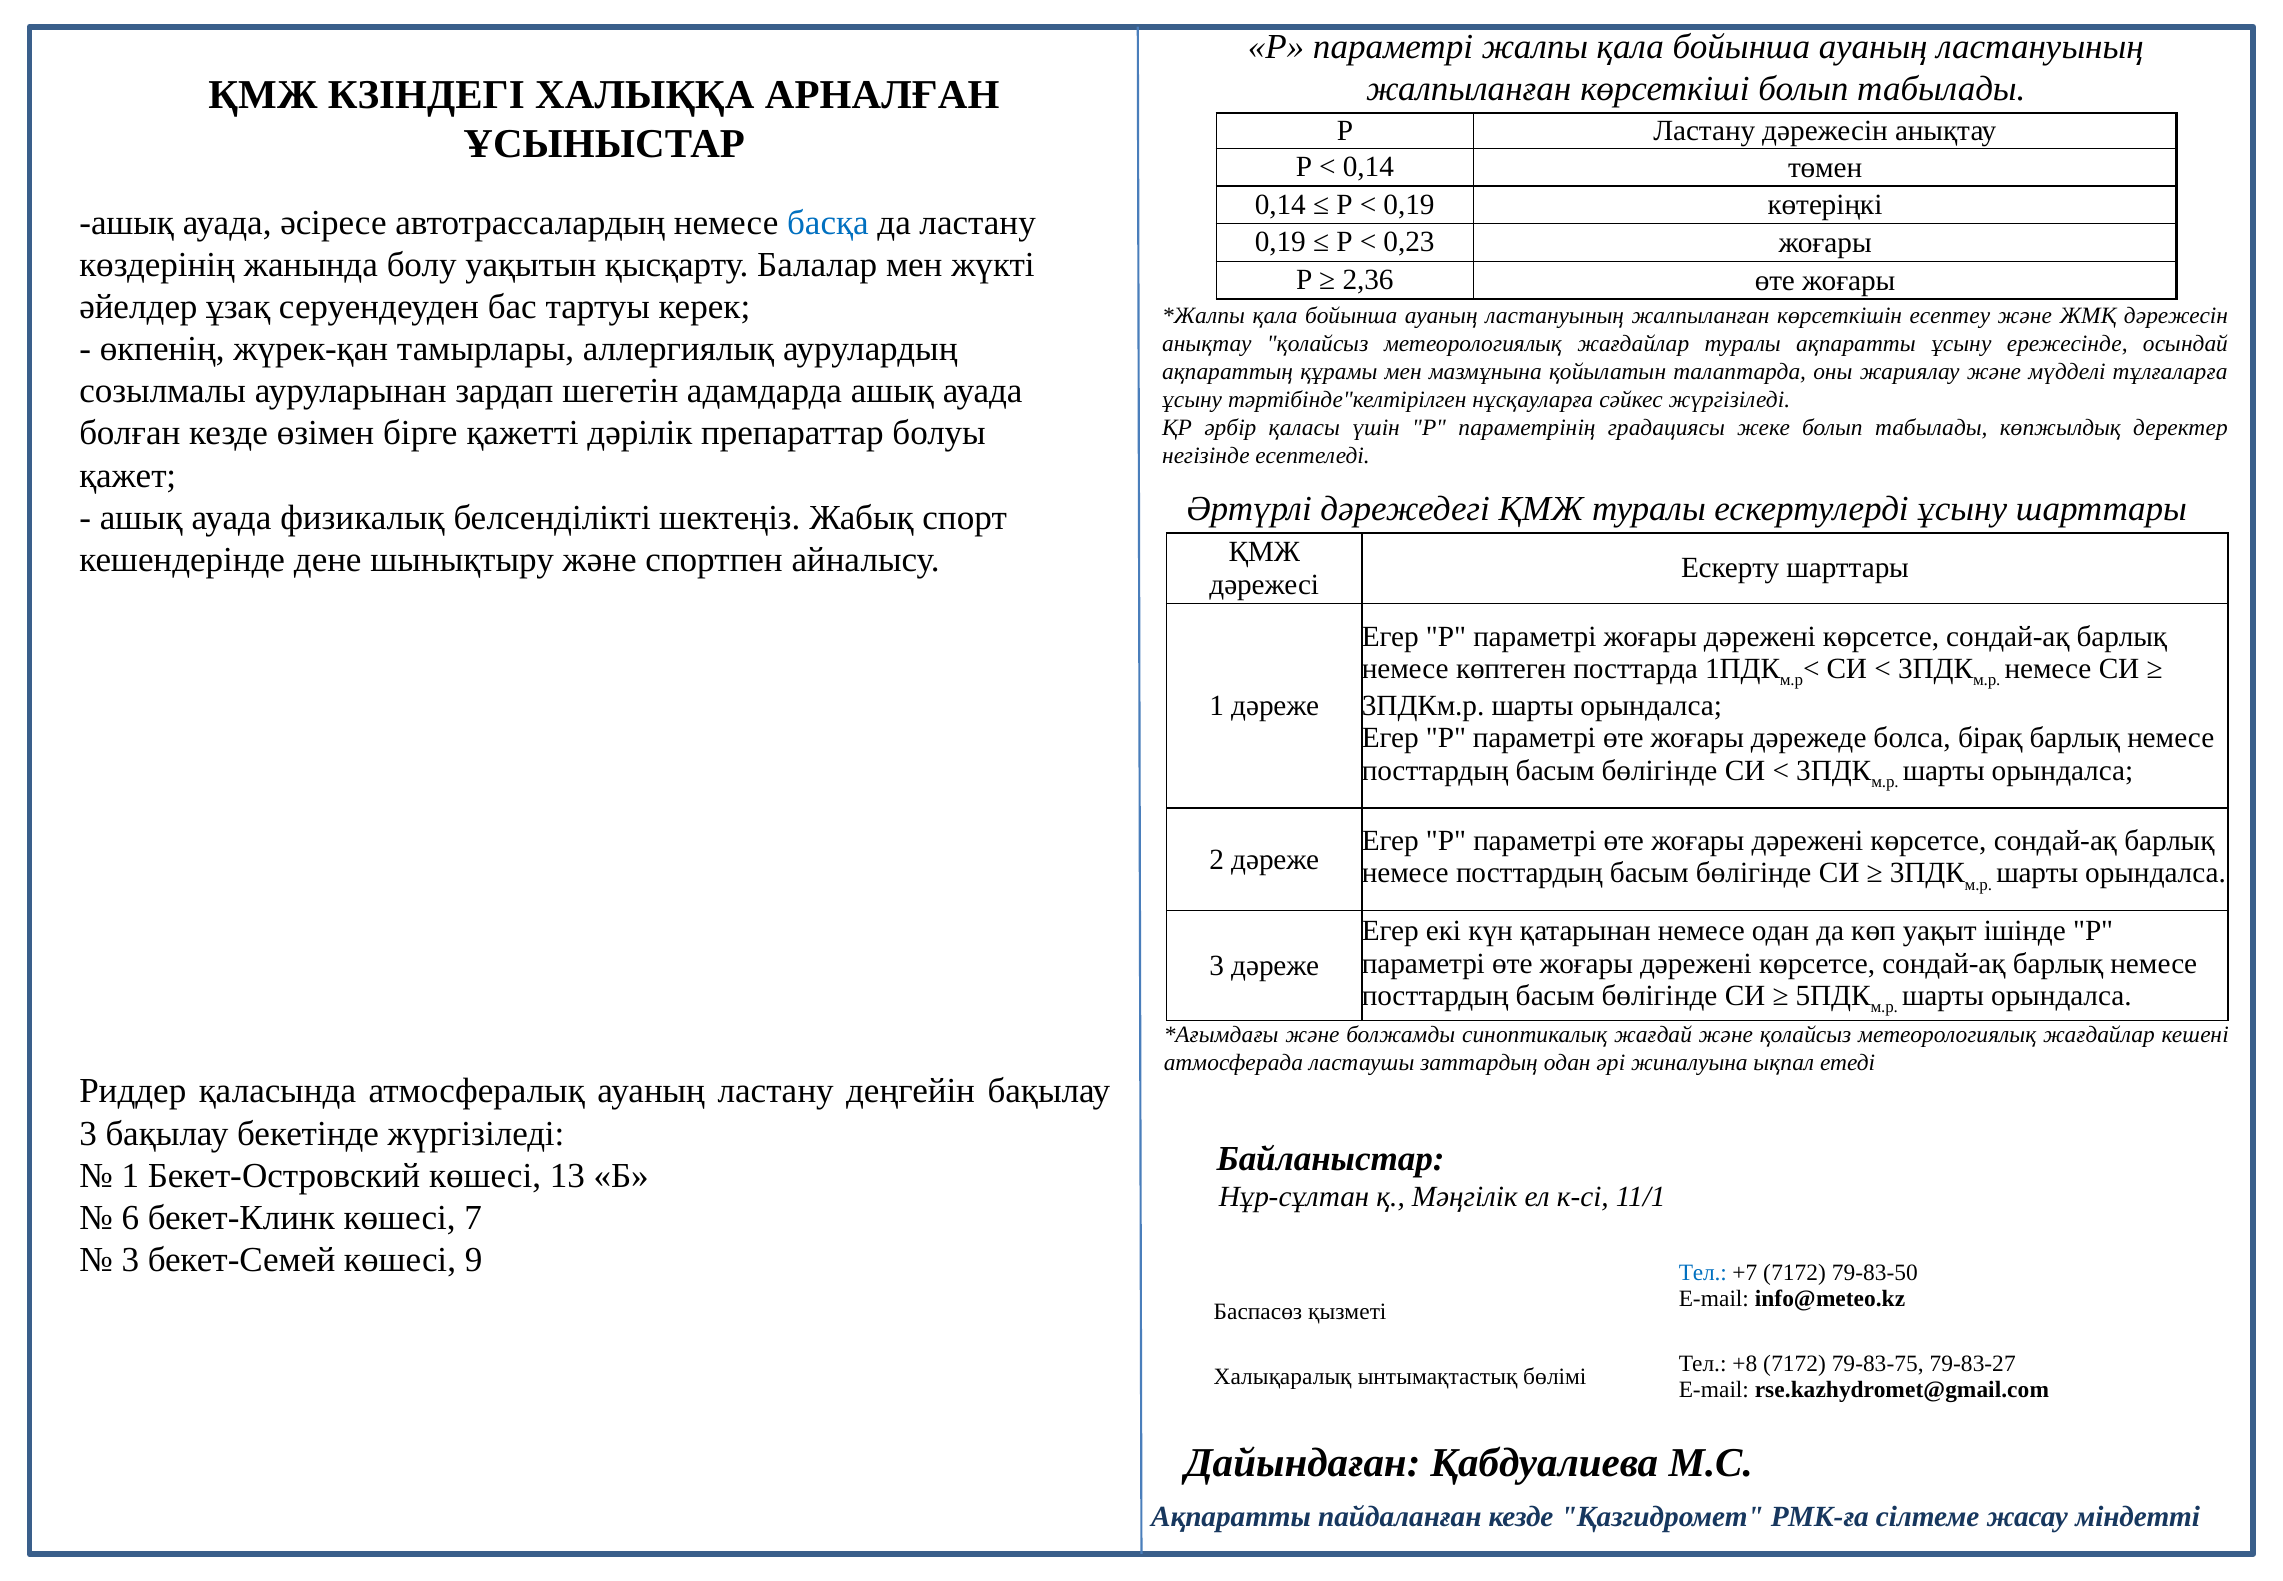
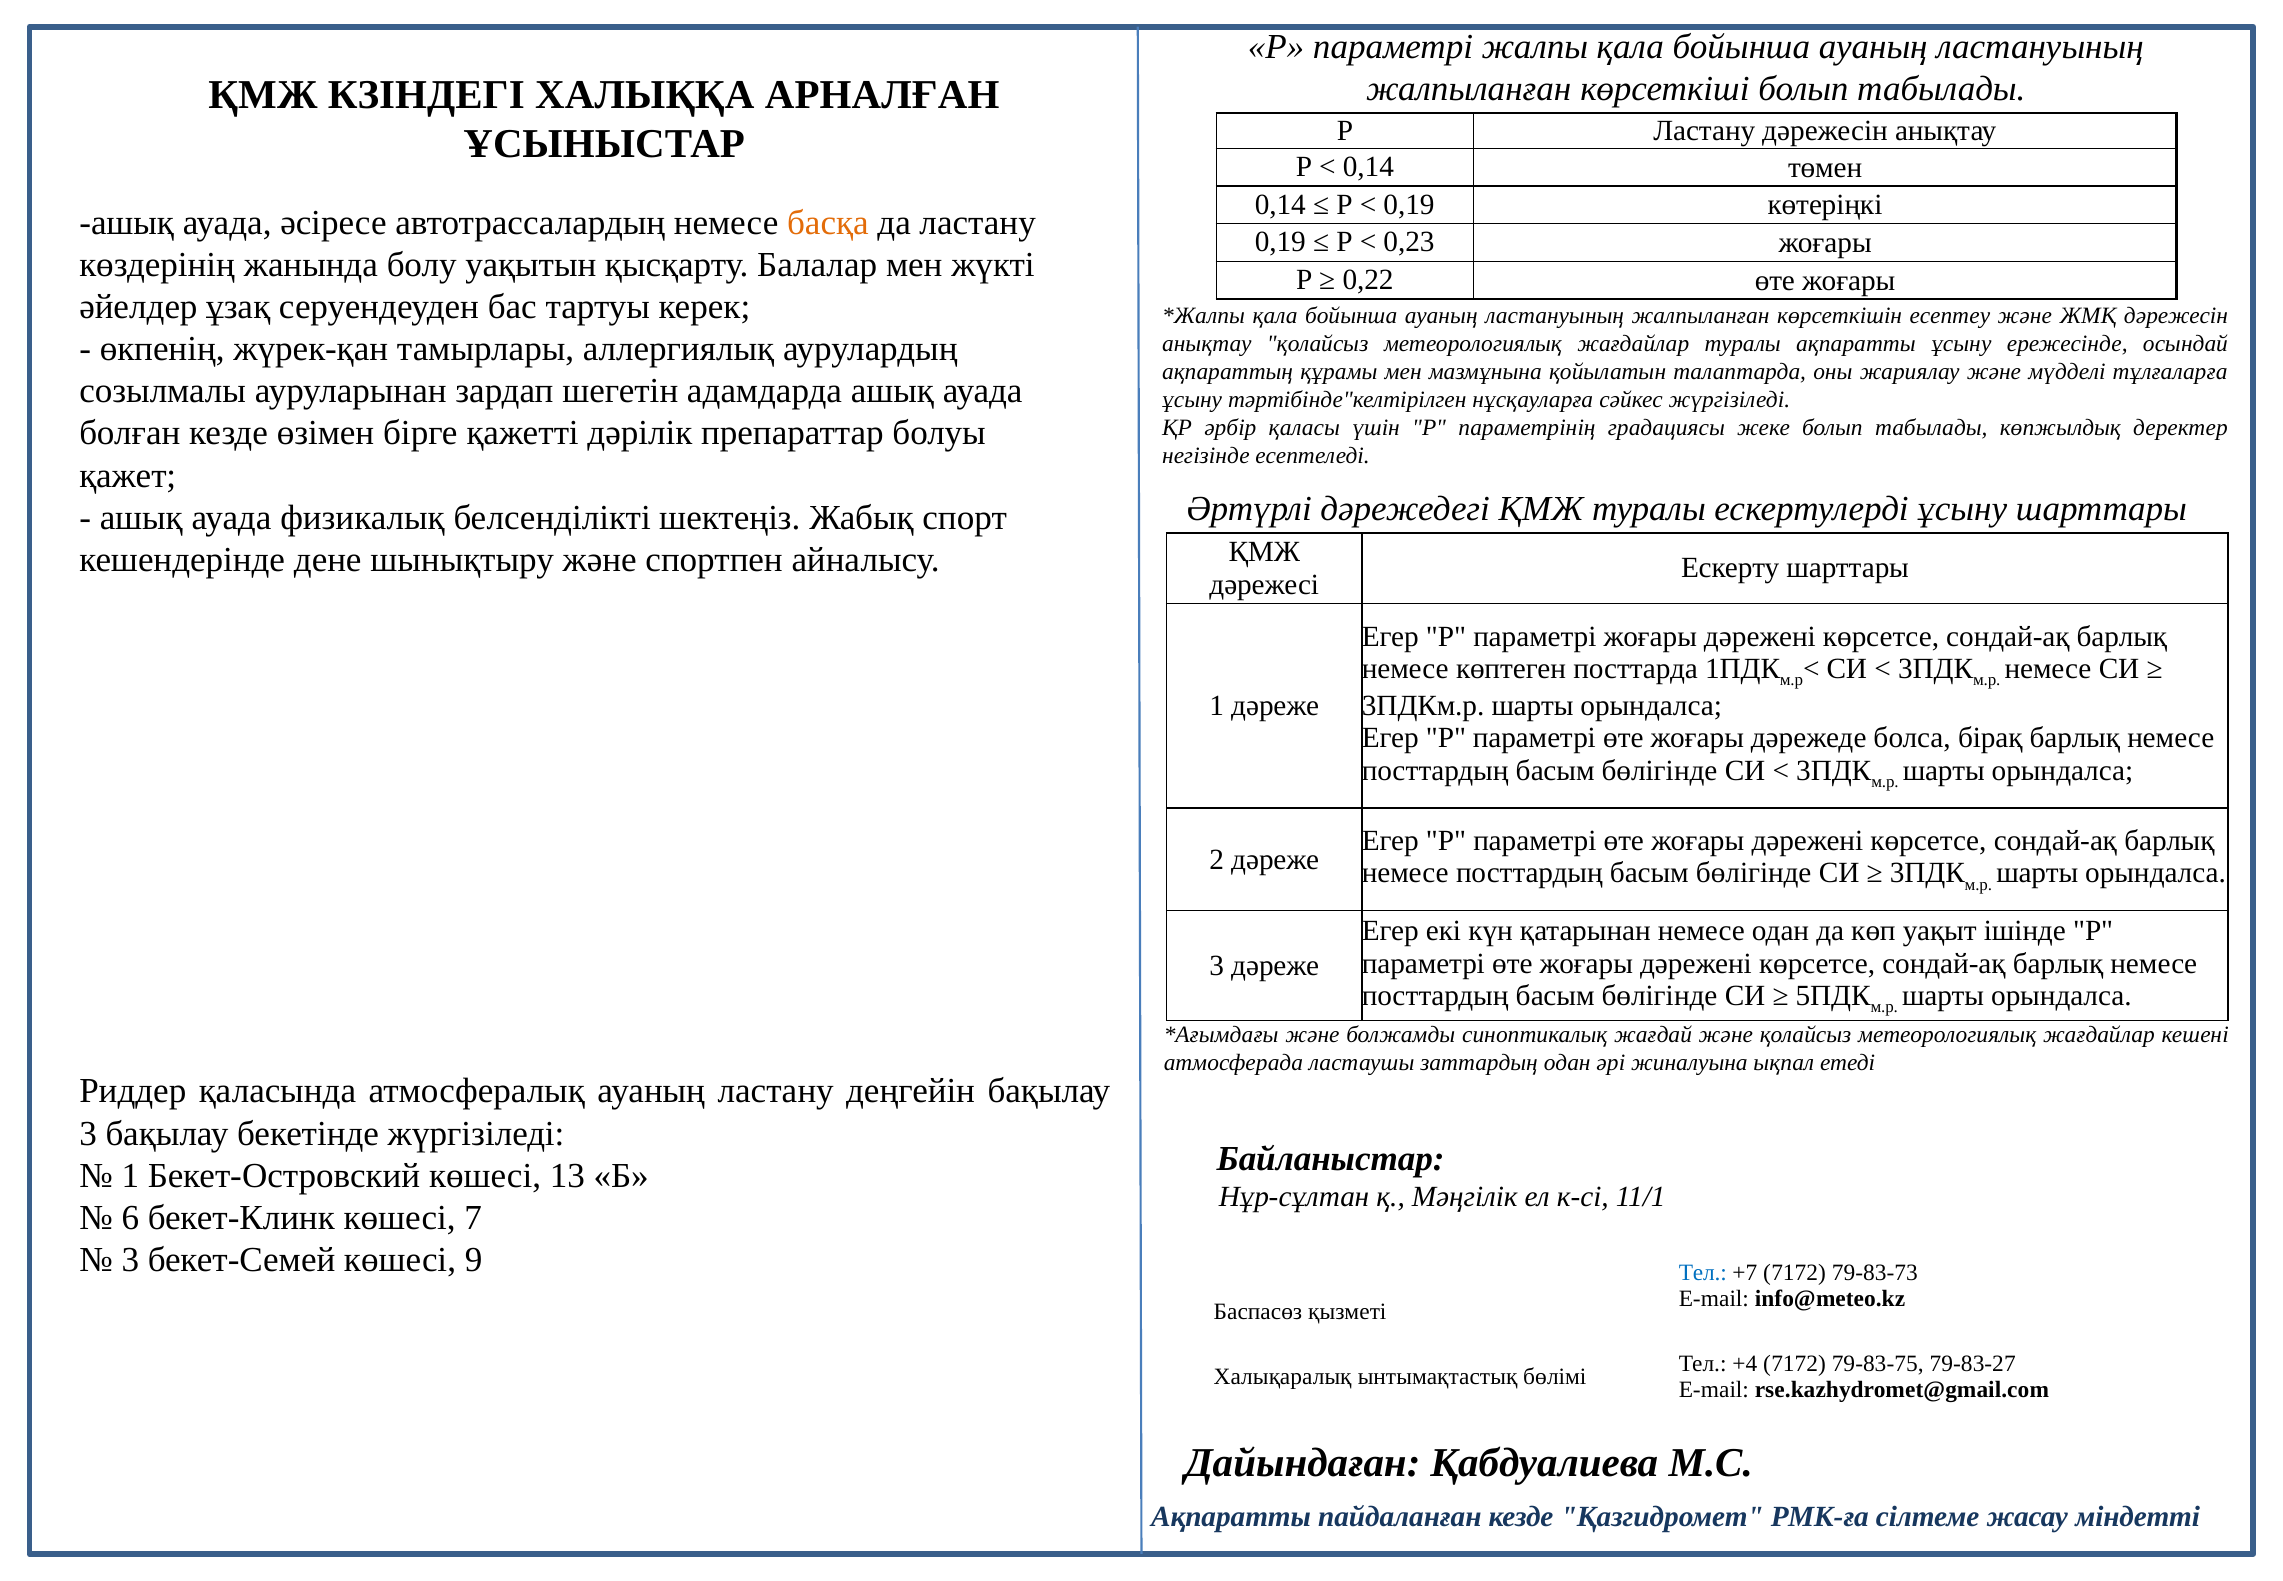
басқа colour: blue -> orange (828, 222)
2,36: 2,36 -> 0,22 (1368, 280)
79-83-50: 79-83-50 -> 79-83-73 (1875, 1272)
+8: +8 -> +4 (1745, 1363)
